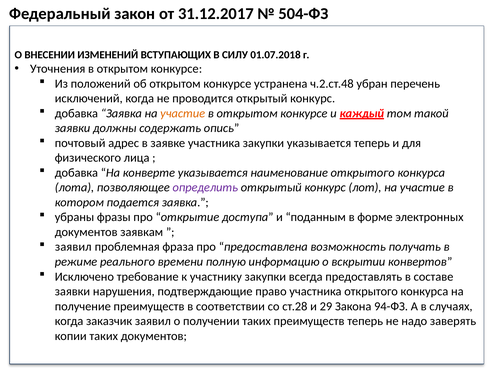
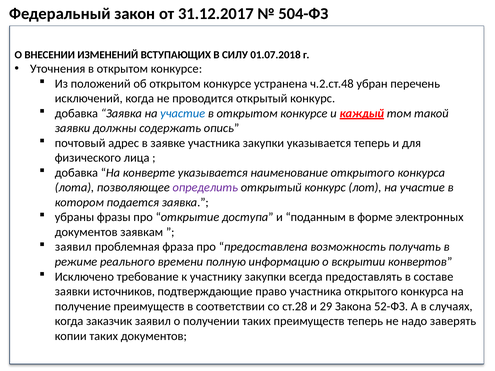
участие colour: orange -> blue (183, 113)
нарушения: нарушения -> источников (124, 292)
94-ФЗ: 94-ФЗ -> 52-ФЗ (391, 306)
